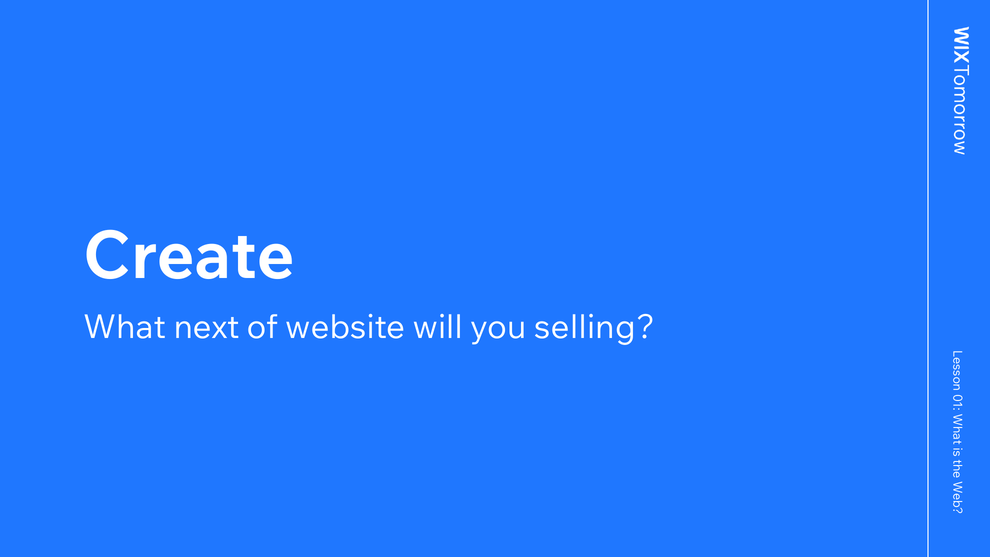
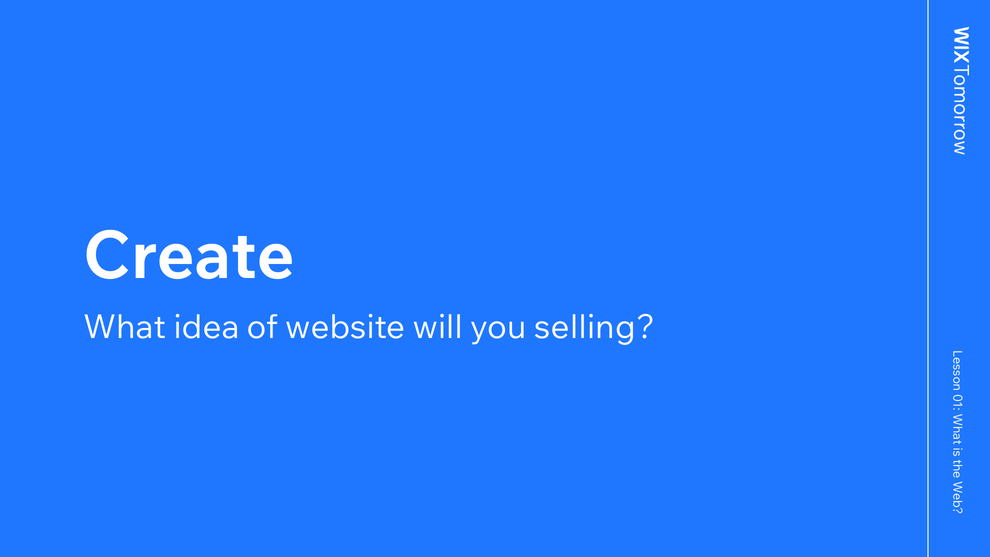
next: next -> idea (207, 327)
